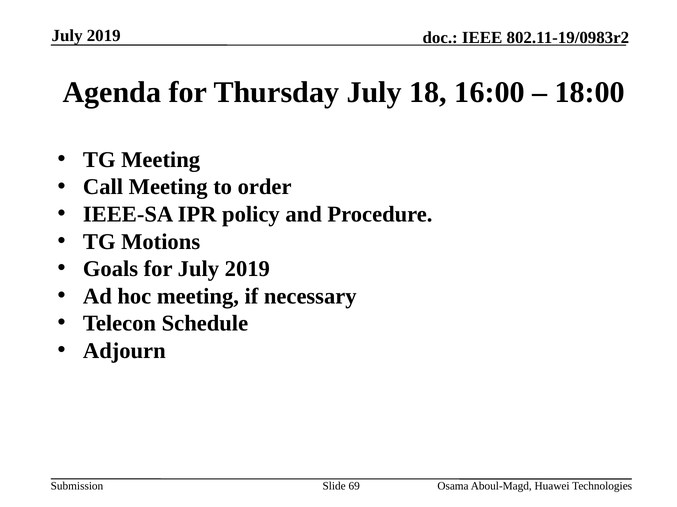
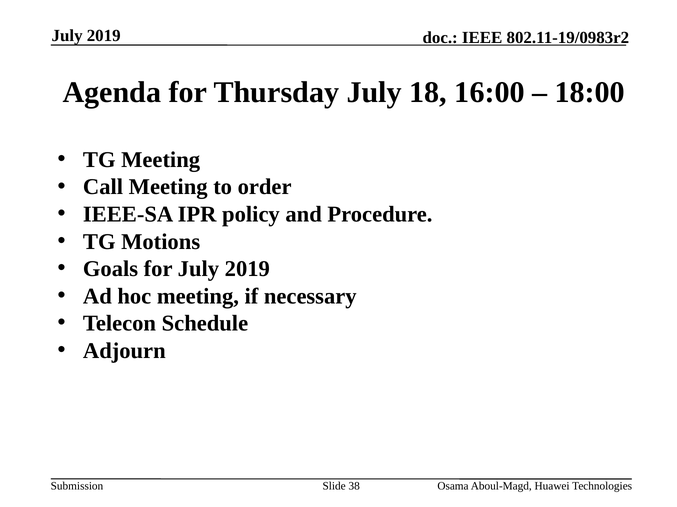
69: 69 -> 38 (354, 487)
